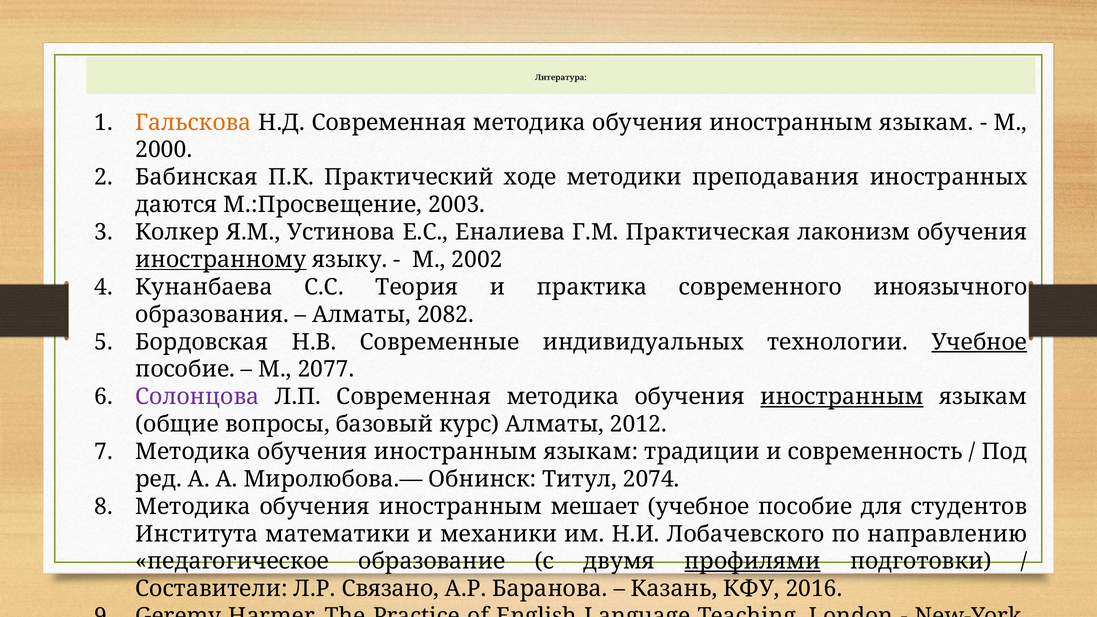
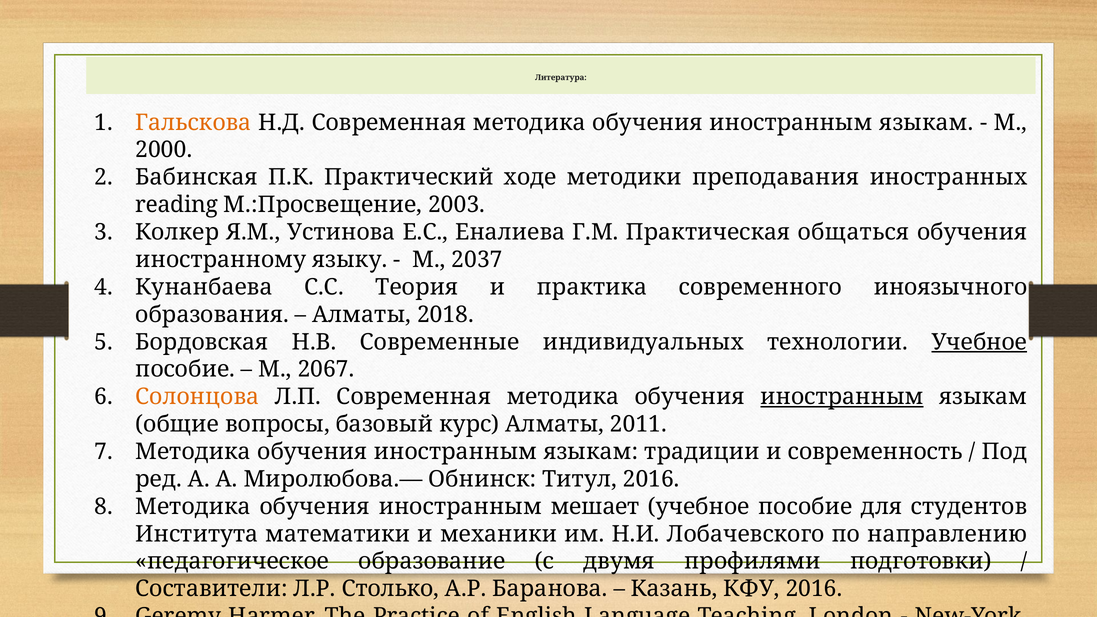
даются: даются -> reading (177, 205)
лаконизм: лаконизм -> общаться (853, 232)
иностранному underline: present -> none (221, 260)
2002: 2002 -> 2037 (477, 260)
2082: 2082 -> 2018 (445, 315)
2077: 2077 -> 2067 (326, 369)
Солонцова colour: purple -> orange (197, 397)
2012: 2012 -> 2011 (638, 424)
Титул 2074: 2074 -> 2016 (651, 479)
профилями underline: present -> none (753, 561)
Связано: Связано -> Столько (390, 589)
